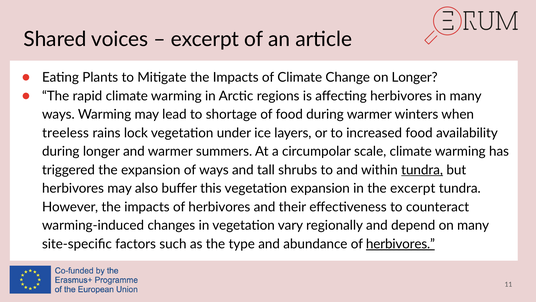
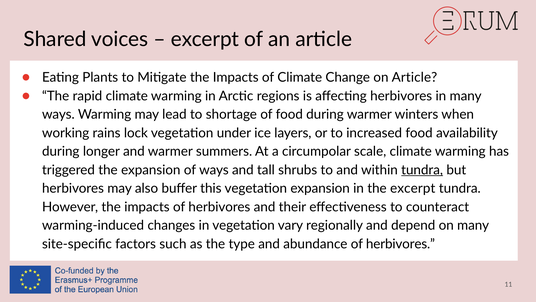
on Longer: Longer -> Article (414, 77)
treeless: treeless -> working (66, 133)
herbivores underline: present -> none (400, 244)
